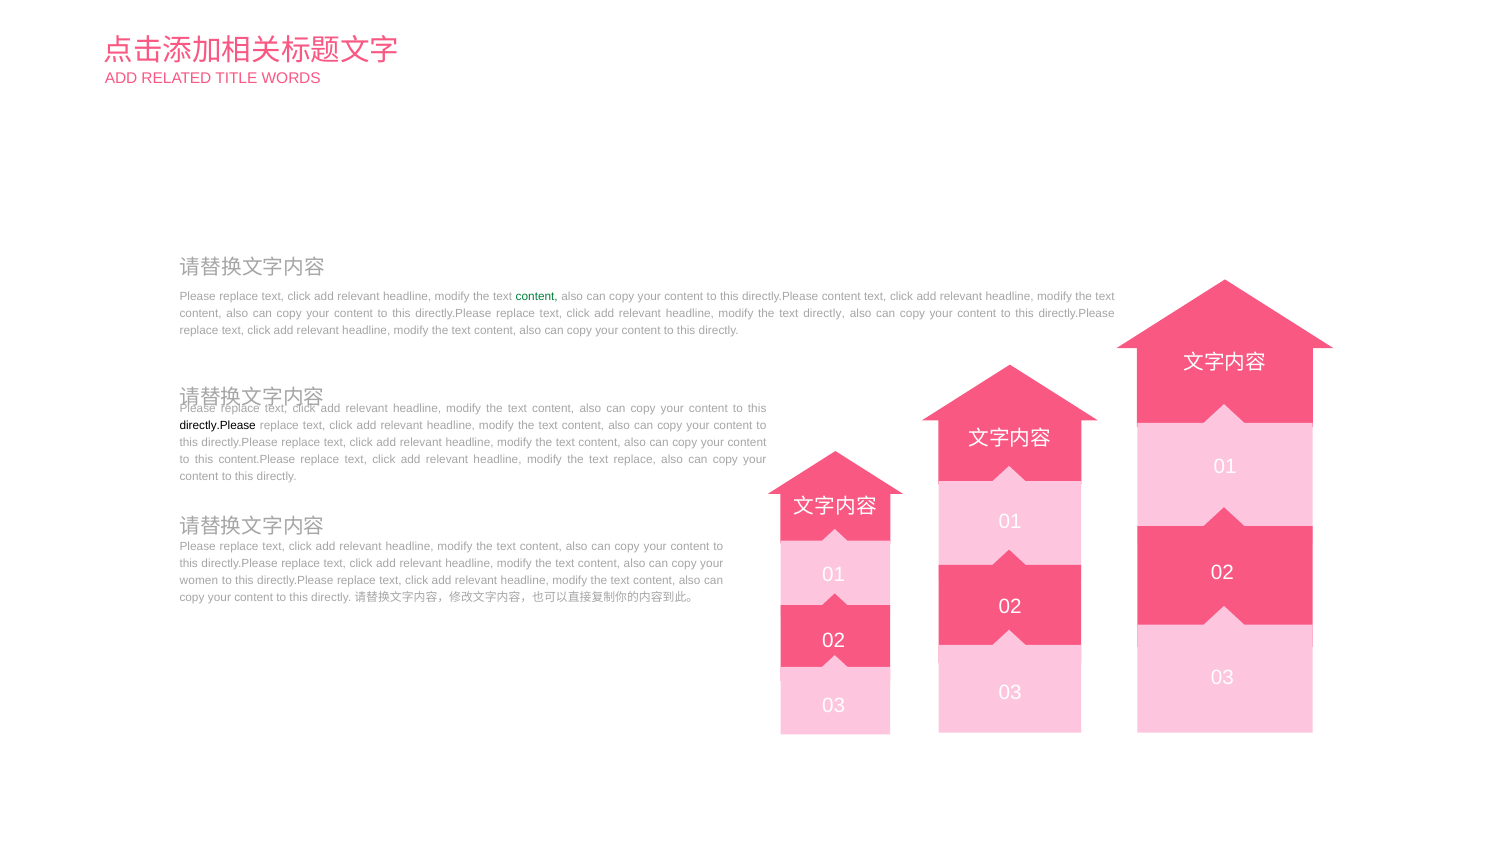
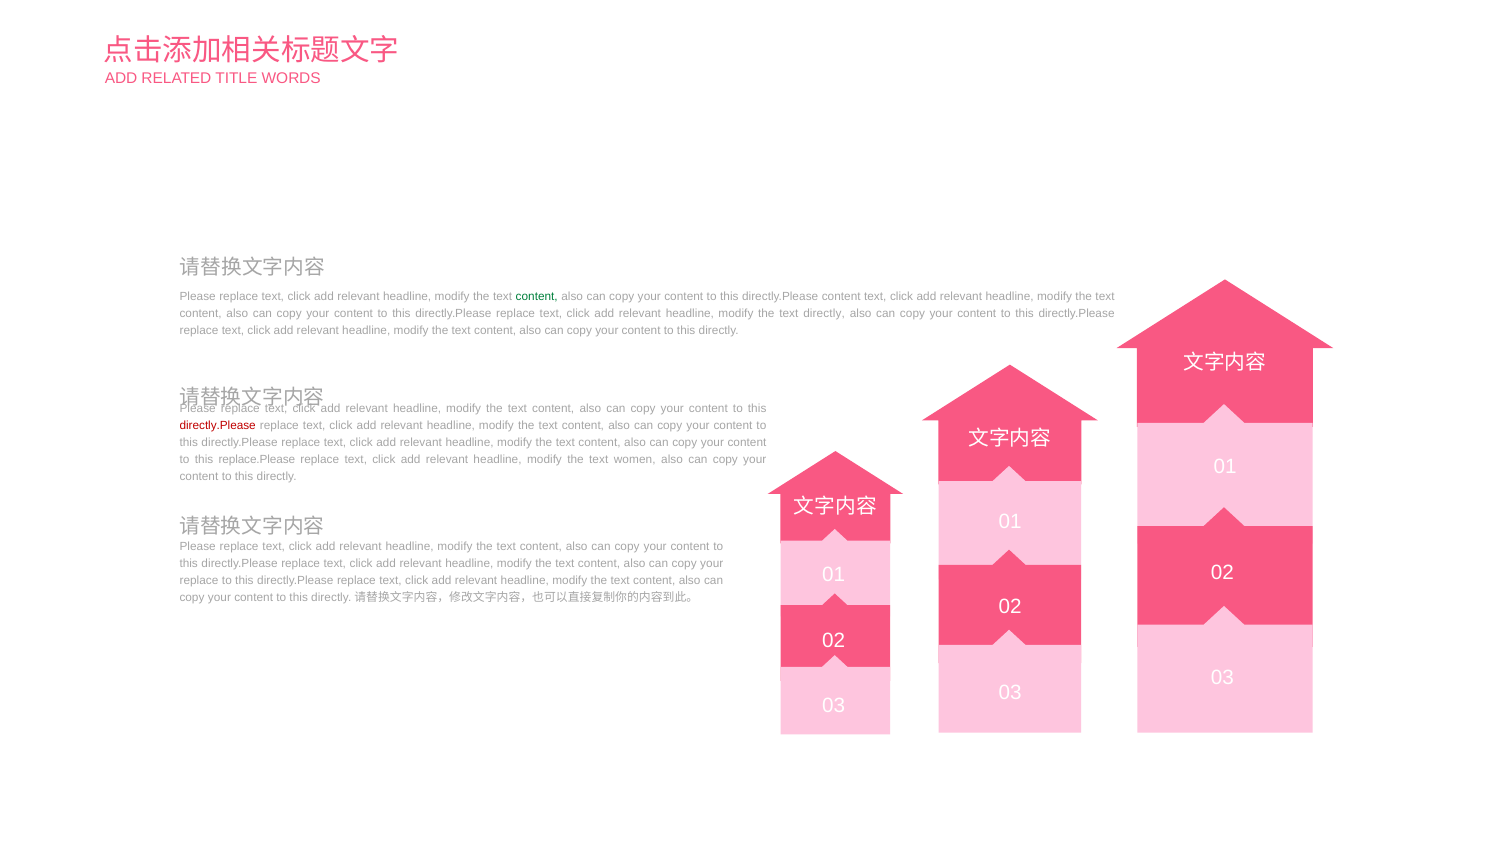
directly.Please colour: black -> red (218, 426)
content.Please: content.Please -> replace.Please (257, 460)
text replace: replace -> women (635, 460)
women: women -> replace (199, 581)
